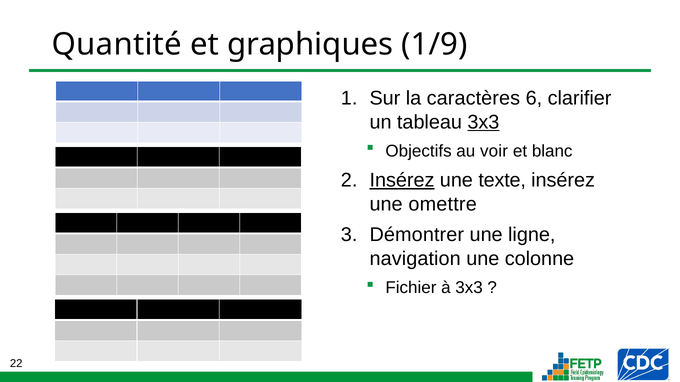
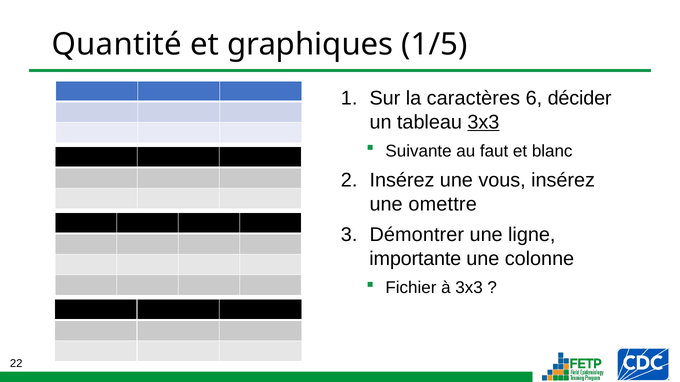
1/9: 1/9 -> 1/5 (434, 45)
clarifier: clarifier -> décider (580, 98)
Objectifs: Objectifs -> Suivante (419, 151)
voir: voir -> faut (494, 151)
Insérez underline: present -> none (402, 181)
texte: texte -> vous (502, 181)
navigation: navigation -> importante (415, 259)
